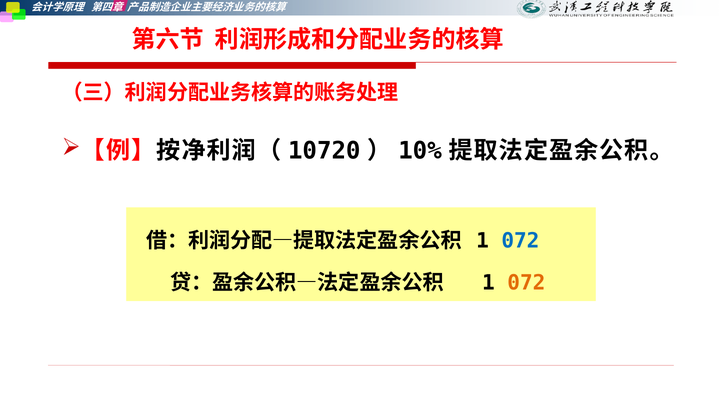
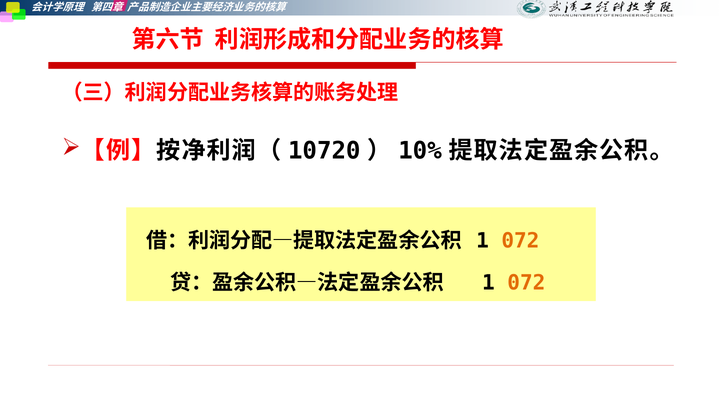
072 colour: blue -> orange (520, 241)
